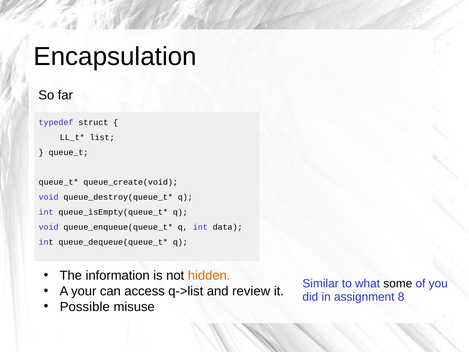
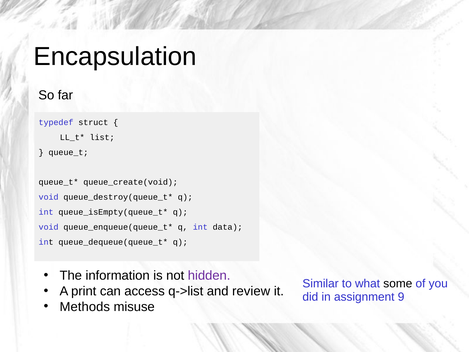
hidden colour: orange -> purple (209, 275)
your: your -> print (84, 291)
8: 8 -> 9 (401, 297)
Possible: Possible -> Methods (85, 306)
